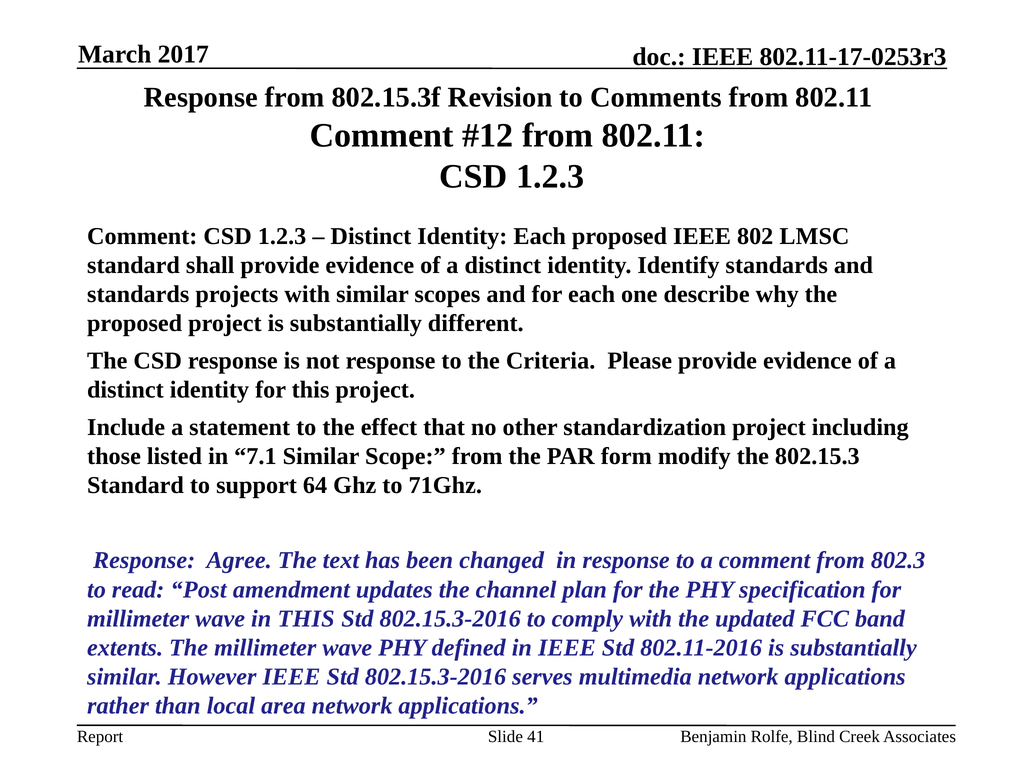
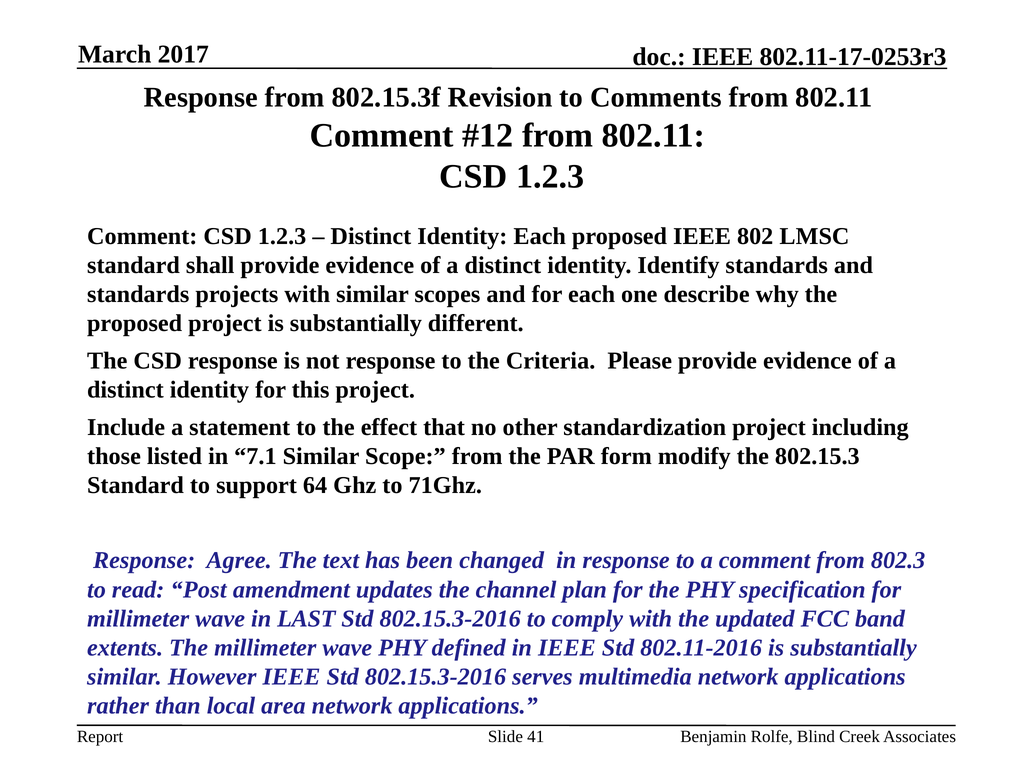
in THIS: THIS -> LAST (306, 619)
